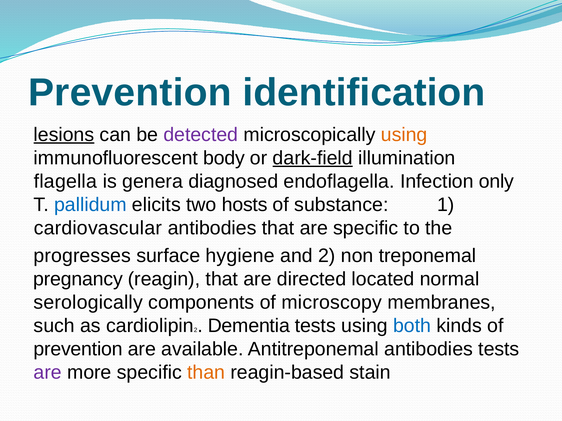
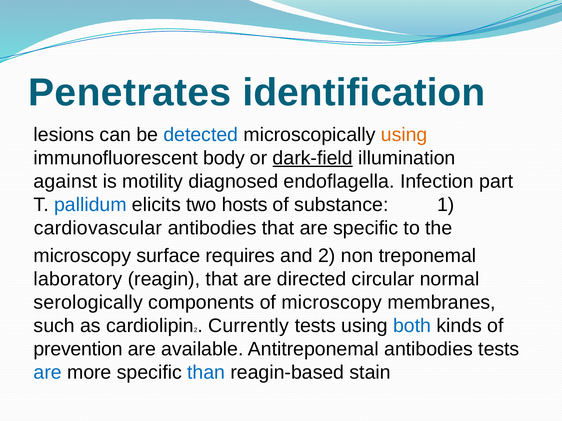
Prevention: Prevention -> Penetrates (130, 93)
lesions underline: present -> none (64, 135)
detected colour: purple -> blue (201, 135)
flagella: flagella -> against (65, 182)
genera: genera -> motility (153, 182)
only: only -> part (496, 182)
progresses: progresses -> microscopy (82, 256)
hygiene: hygiene -> requires (240, 256)
pregnancy: pregnancy -> laboratory (78, 279)
located: located -> circular (383, 279)
Dementia: Dementia -> Currently (249, 326)
are colour: purple -> blue (48, 373)
than colour: orange -> blue (206, 373)
